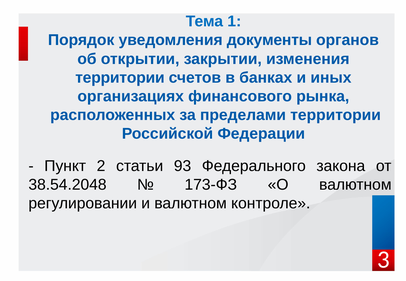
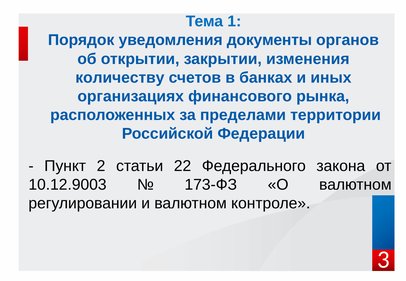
территории: территории -> количеству (120, 78)
93: 93 -> 22 (183, 166)
38.54.2048: 38.54.2048 -> 10.12.9003 (68, 185)
